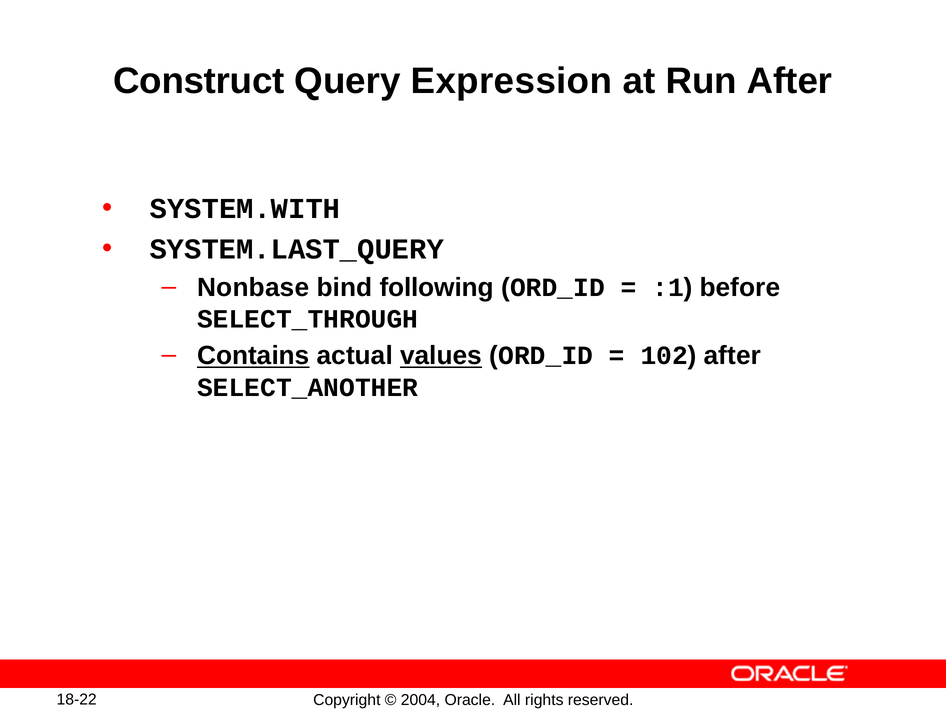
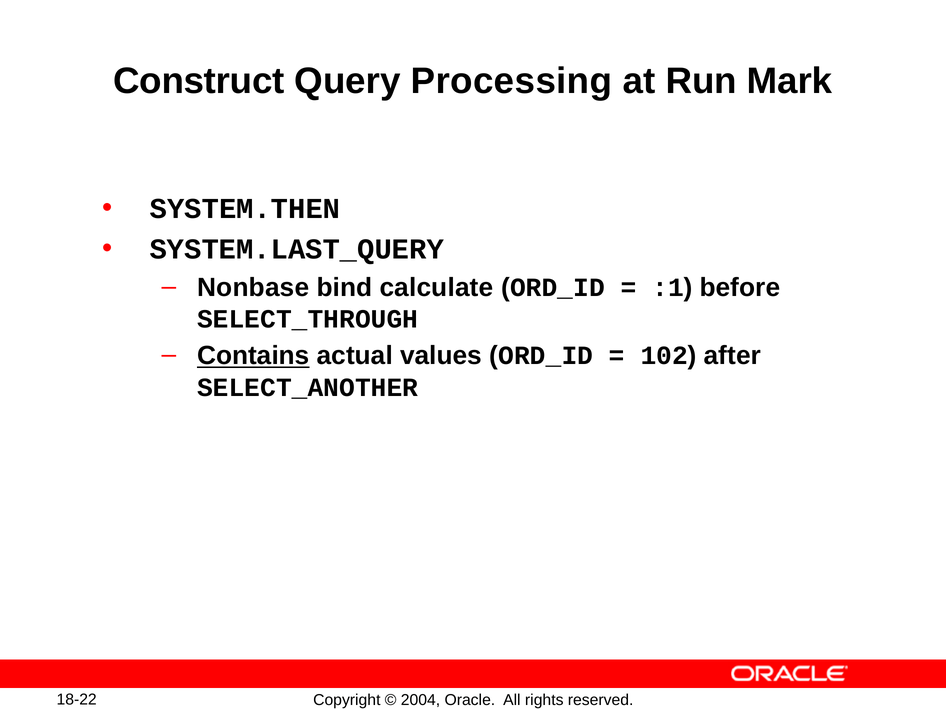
Expression: Expression -> Processing (511, 81)
Run After: After -> Mark (790, 81)
SYSTEM.WITH: SYSTEM.WITH -> SYSTEM.THEN (245, 209)
following: following -> calculate (437, 287)
values underline: present -> none (441, 356)
